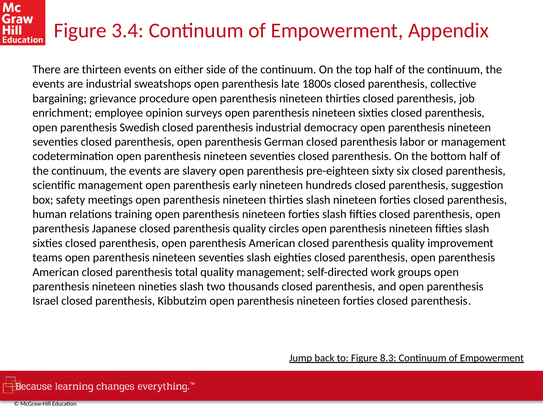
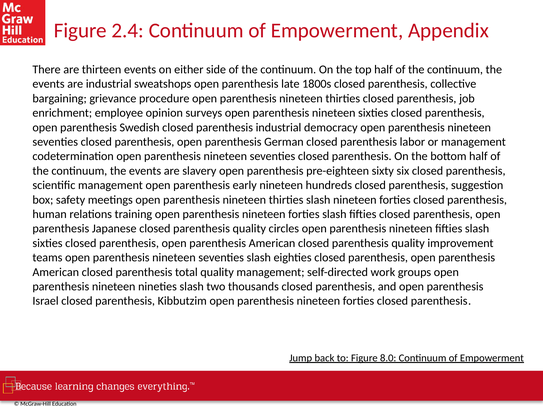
3.4: 3.4 -> 2.4 (128, 30)
8.3: 8.3 -> 8.0 (388, 358)
